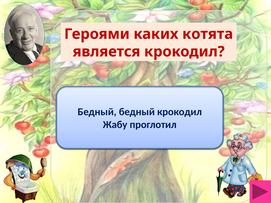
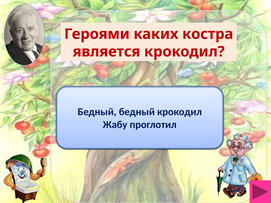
котята: котята -> костра (208, 34)
